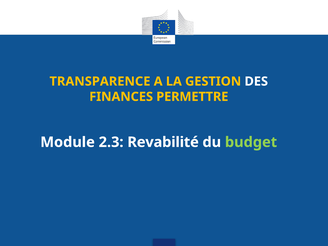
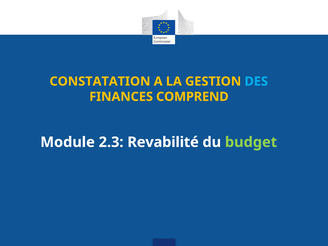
TRANSPARENCE: TRANSPARENCE -> CONSTATATION (100, 81)
DES colour: white -> light blue (256, 81)
PERMETTRE: PERMETTRE -> COMPREND (192, 97)
